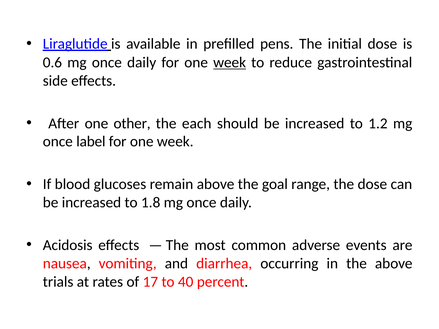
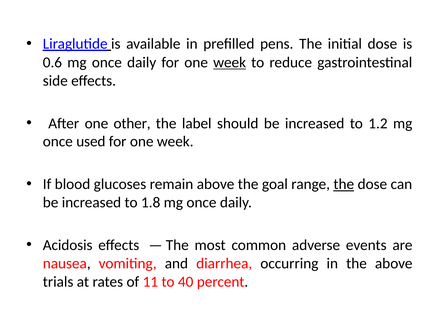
each: each -> label (197, 123)
label: label -> used (91, 142)
the underline: none -> present (344, 184)
17: 17 -> 11 (150, 282)
